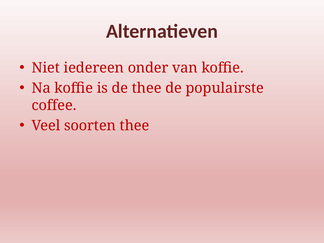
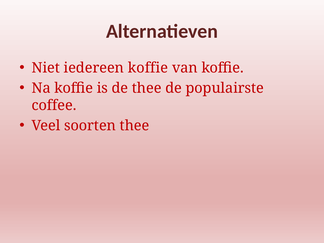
iedereen onder: onder -> koffie (148, 68)
